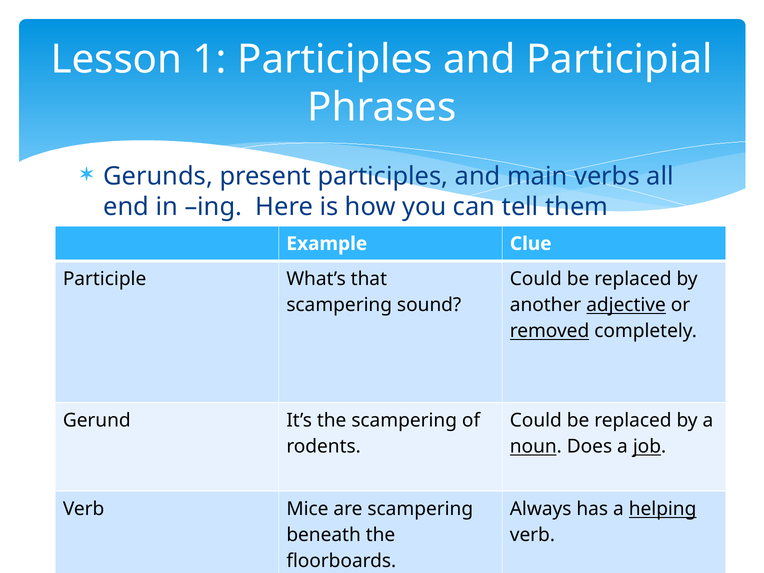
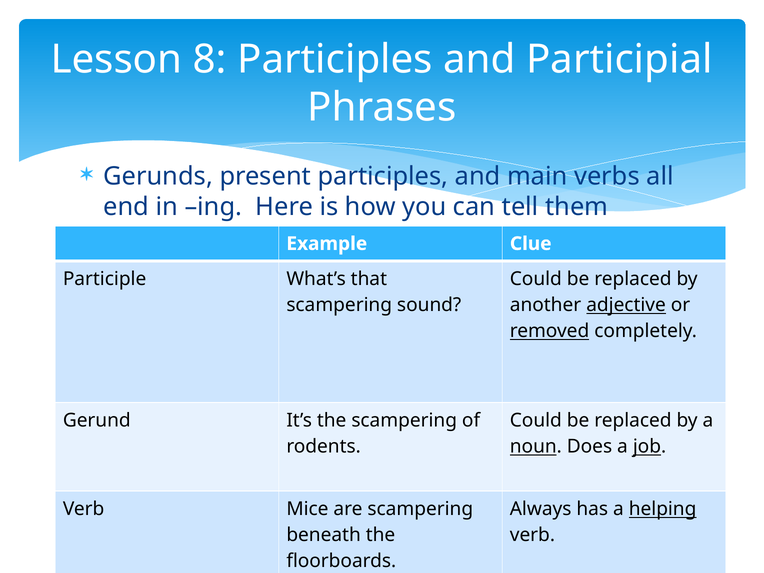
1: 1 -> 8 (210, 59)
